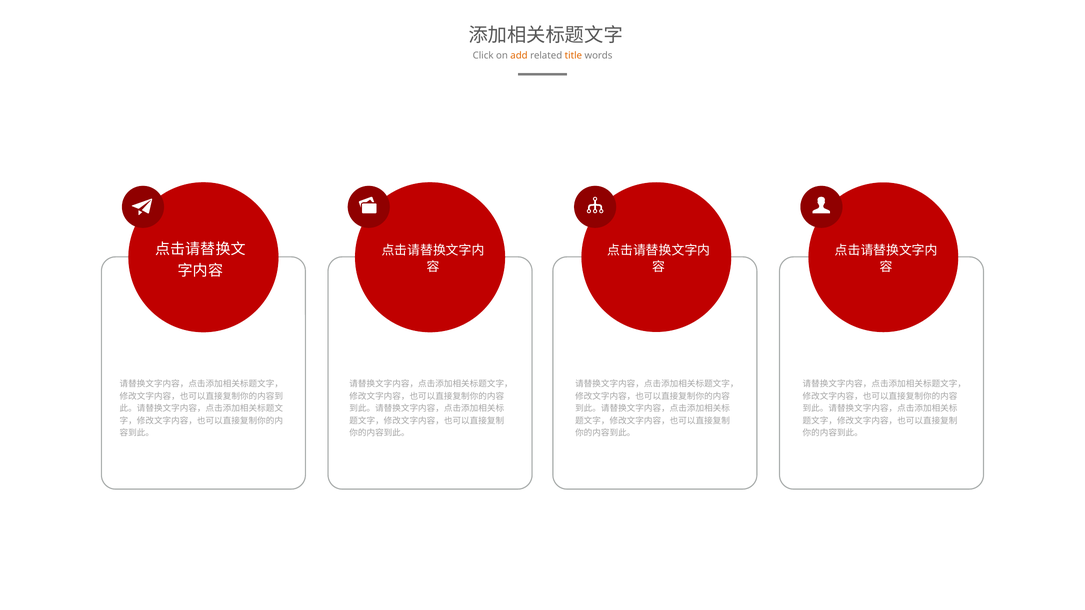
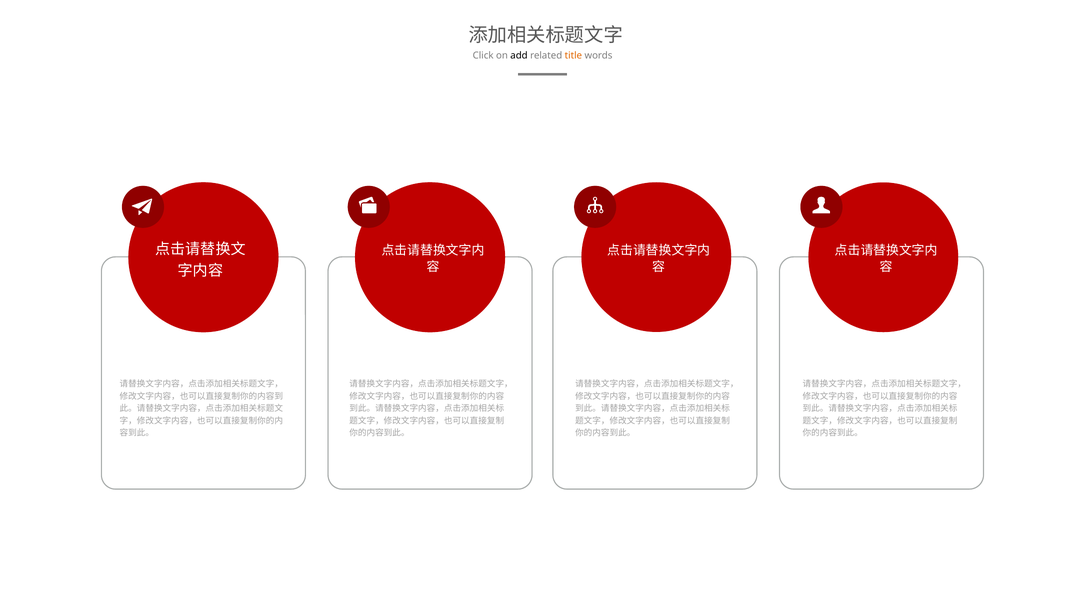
add colour: orange -> black (519, 56)
